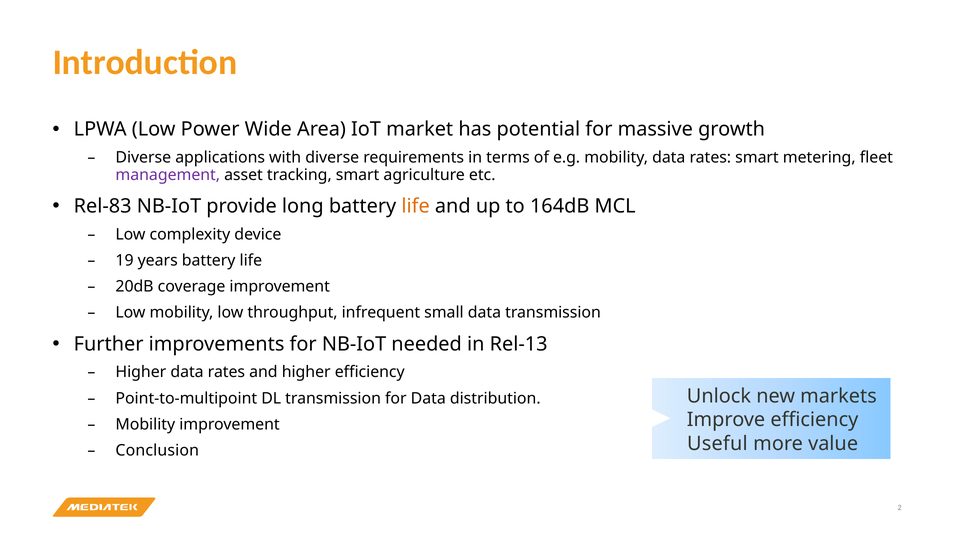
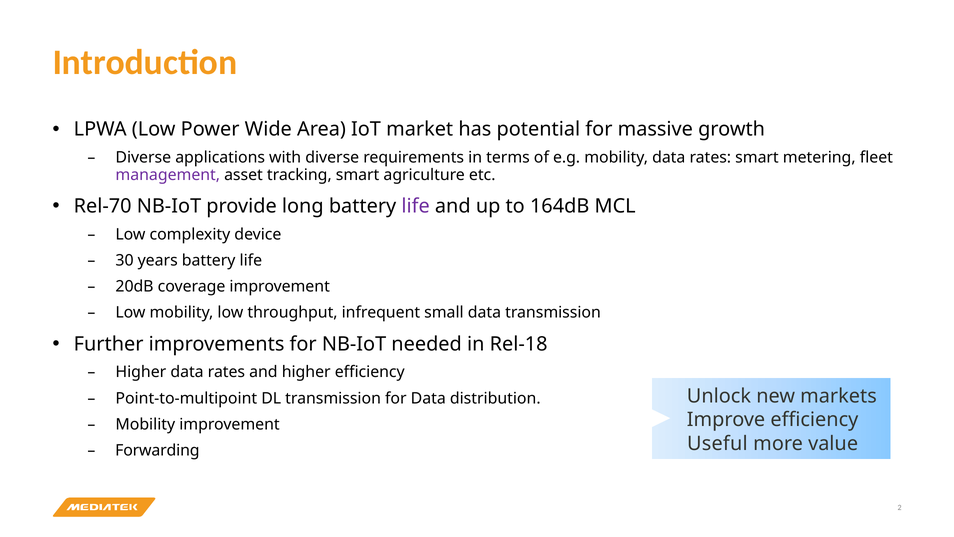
Rel-83: Rel-83 -> Rel-70 (103, 206)
life colour: orange -> purple (416, 206)
19: 19 -> 30 (125, 260)
Rel-13: Rel-13 -> Rel-18 (519, 344)
Conclusion: Conclusion -> Forwarding (157, 450)
